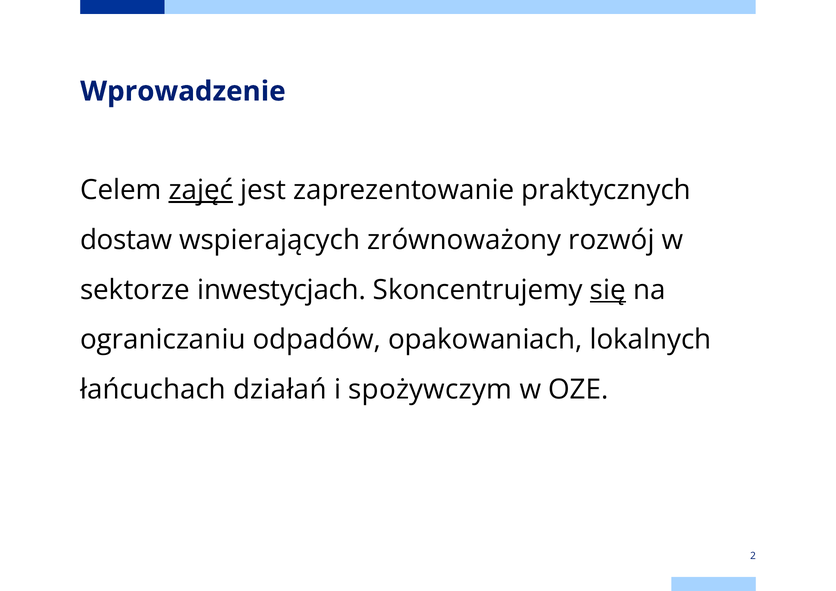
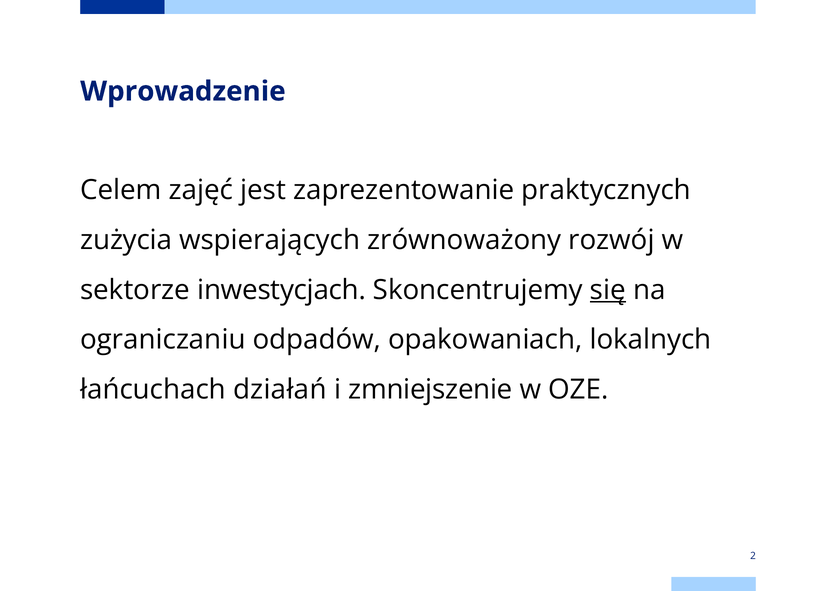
zajęć underline: present -> none (201, 190)
dostaw: dostaw -> zużycia (126, 240)
spożywczym: spożywczym -> zmniejszenie (430, 390)
